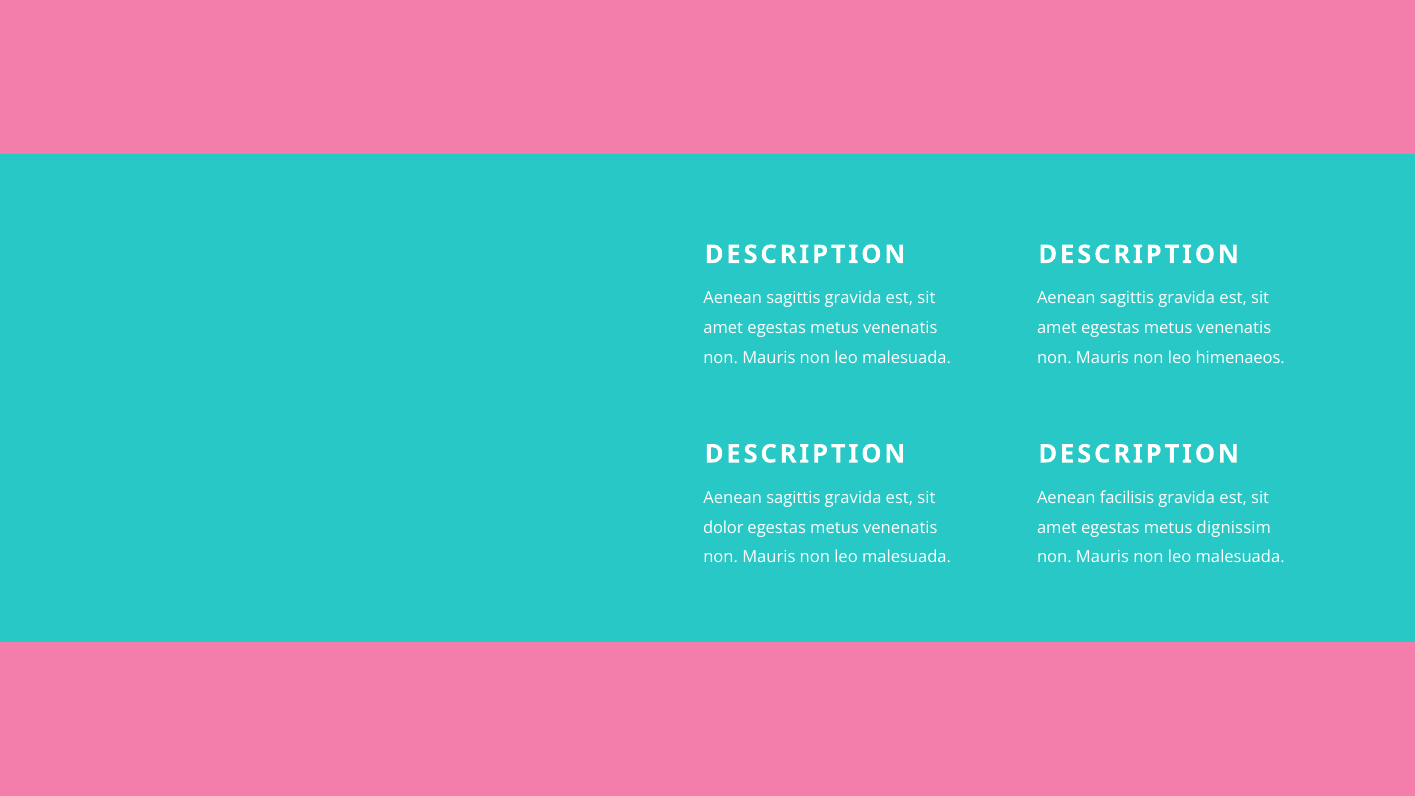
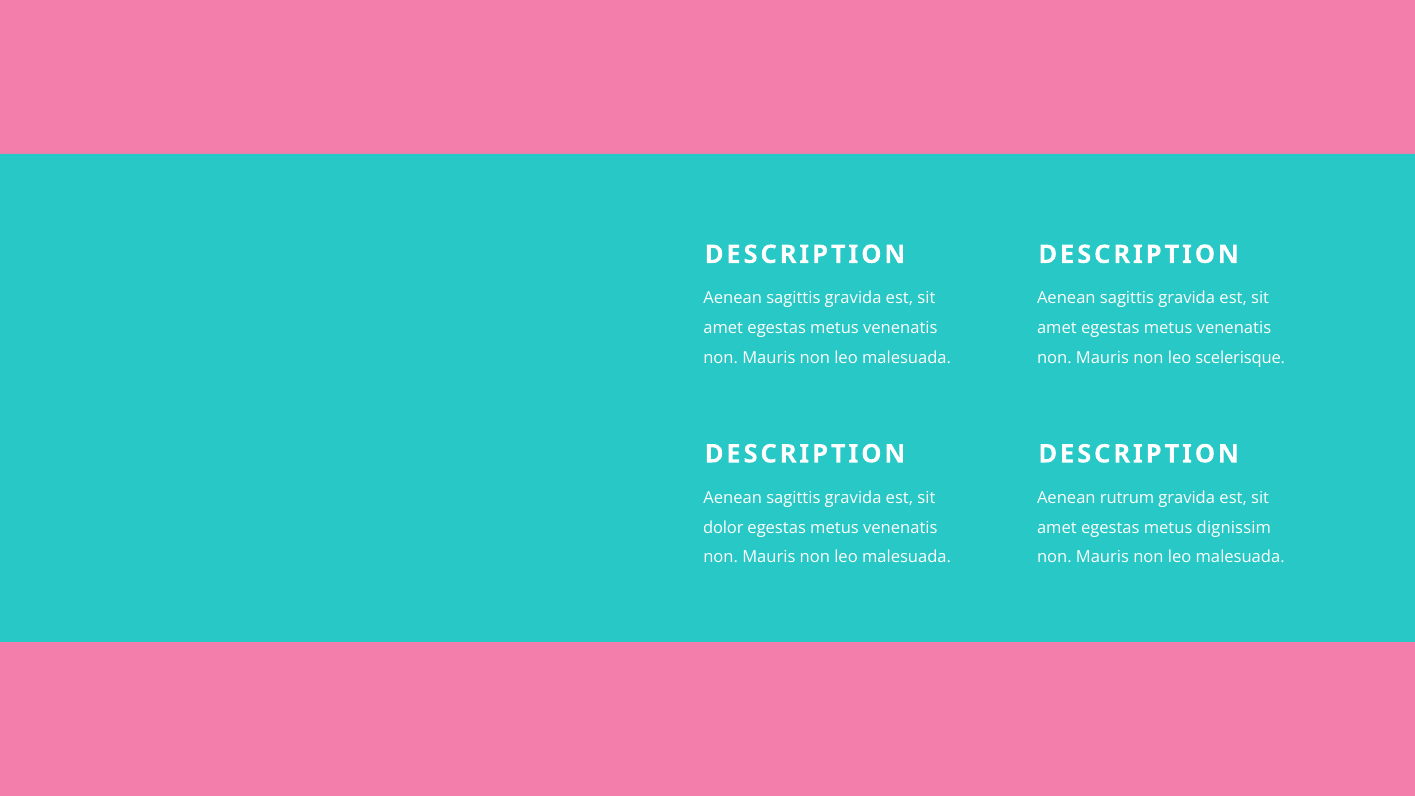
himenaeos: himenaeos -> scelerisque (1240, 358)
facilisis: facilisis -> rutrum (1127, 498)
